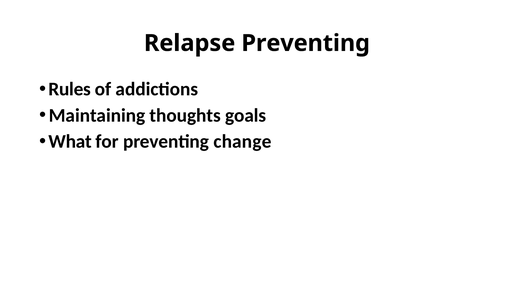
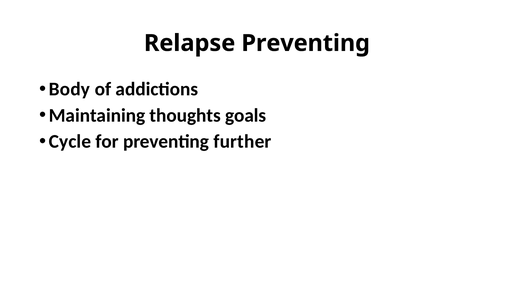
Rules: Rules -> Body (70, 89)
What: What -> Cycle (70, 142)
change: change -> further (242, 142)
